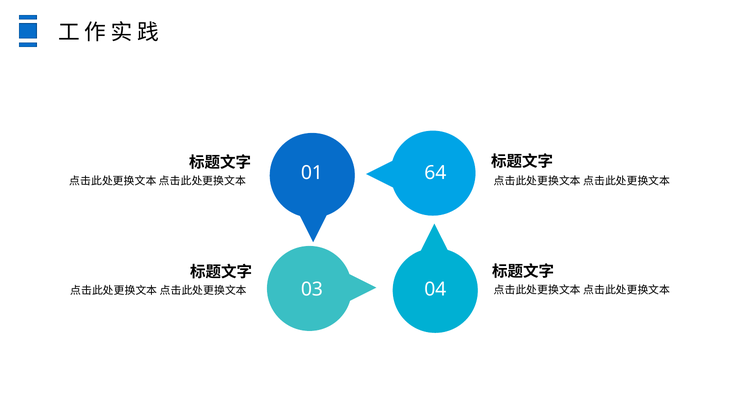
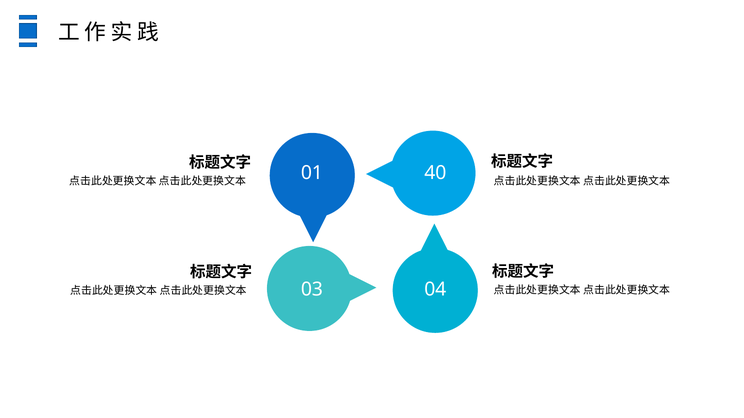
64: 64 -> 40 (435, 173)
